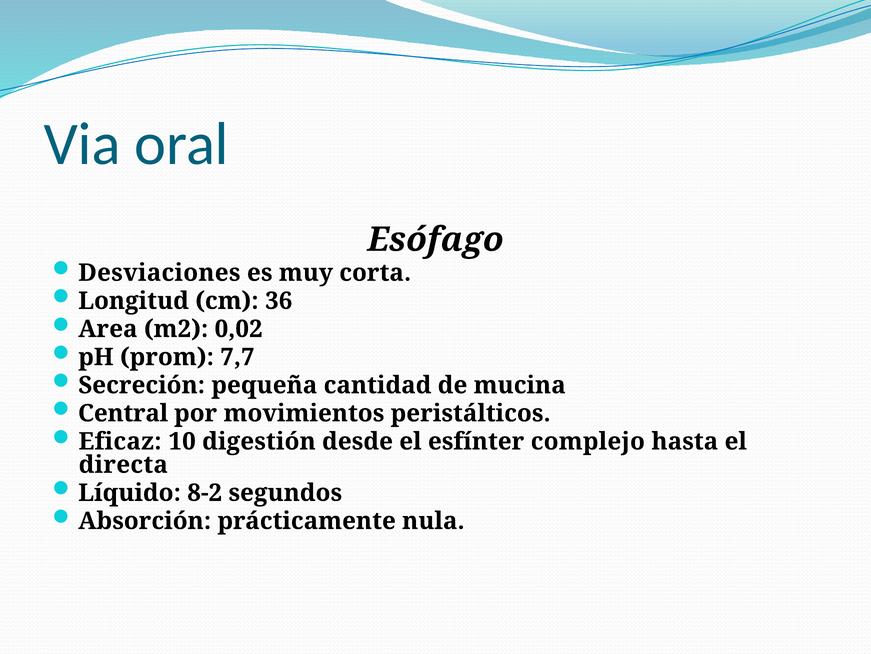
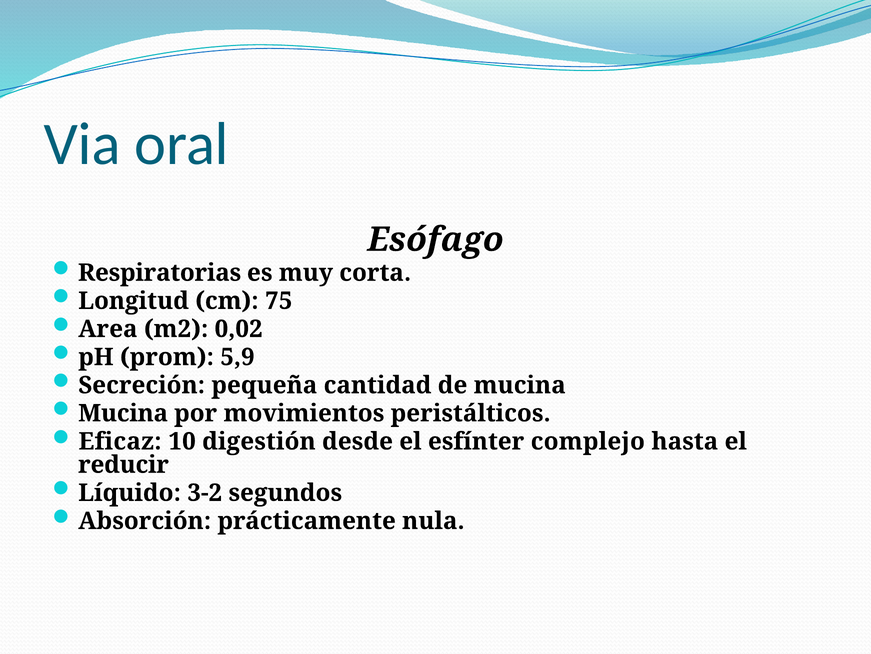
Desviaciones: Desviaciones -> Respiratorias (160, 272)
36: 36 -> 75 (279, 301)
7,7: 7,7 -> 5,9 (237, 357)
Central: Central -> Mucina (123, 413)
directa: directa -> reducir (124, 464)
8-2: 8-2 -> 3-2 (205, 492)
